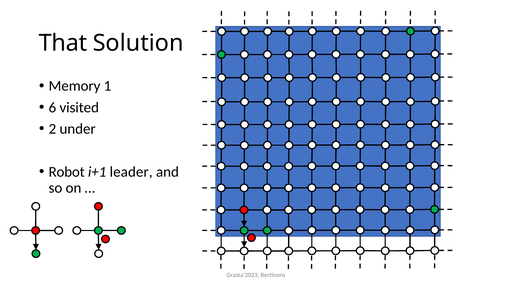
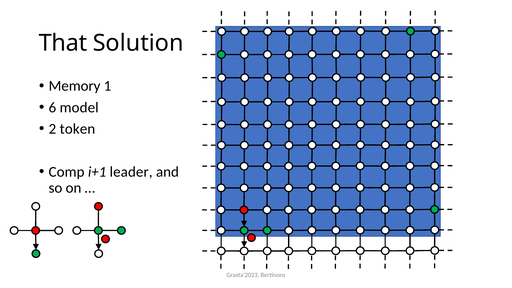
visited: visited -> model (79, 107)
under: under -> token (77, 129)
Robot: Robot -> Comp (67, 172)
